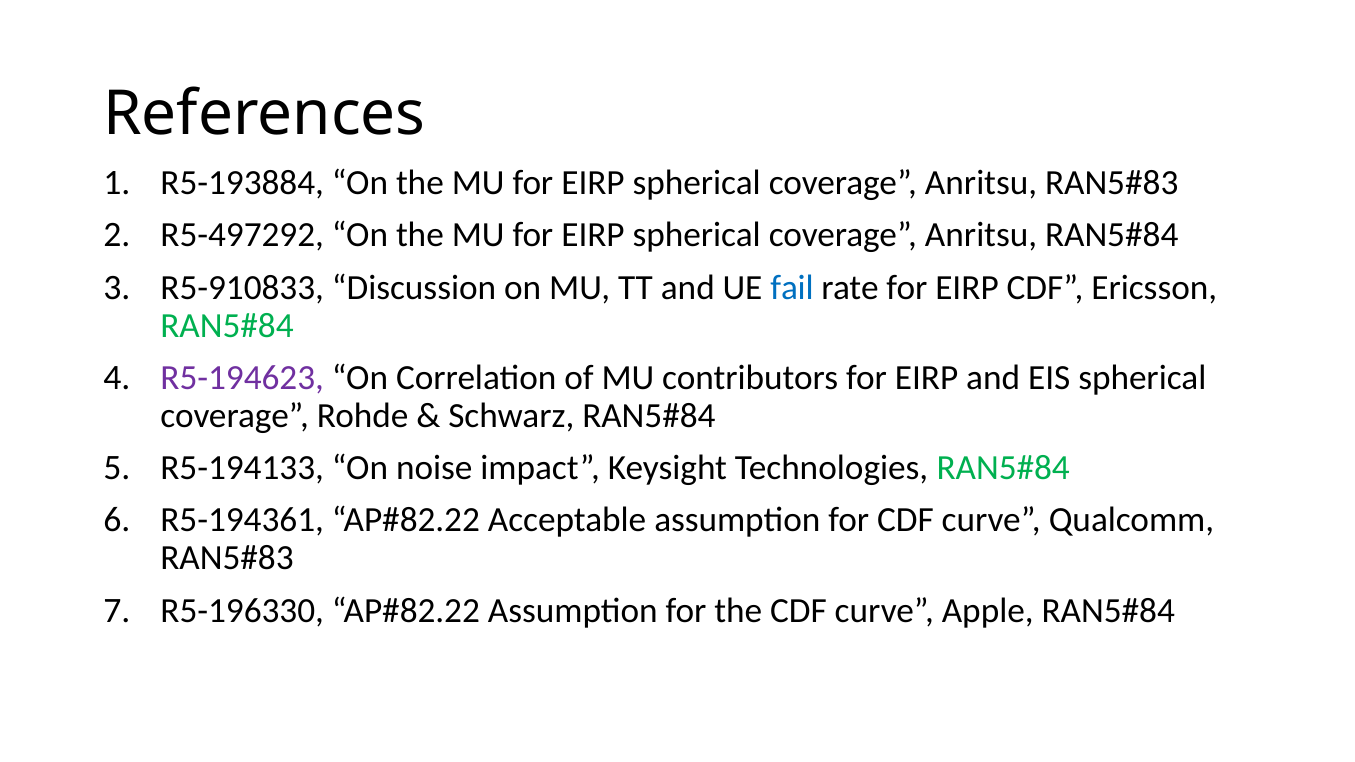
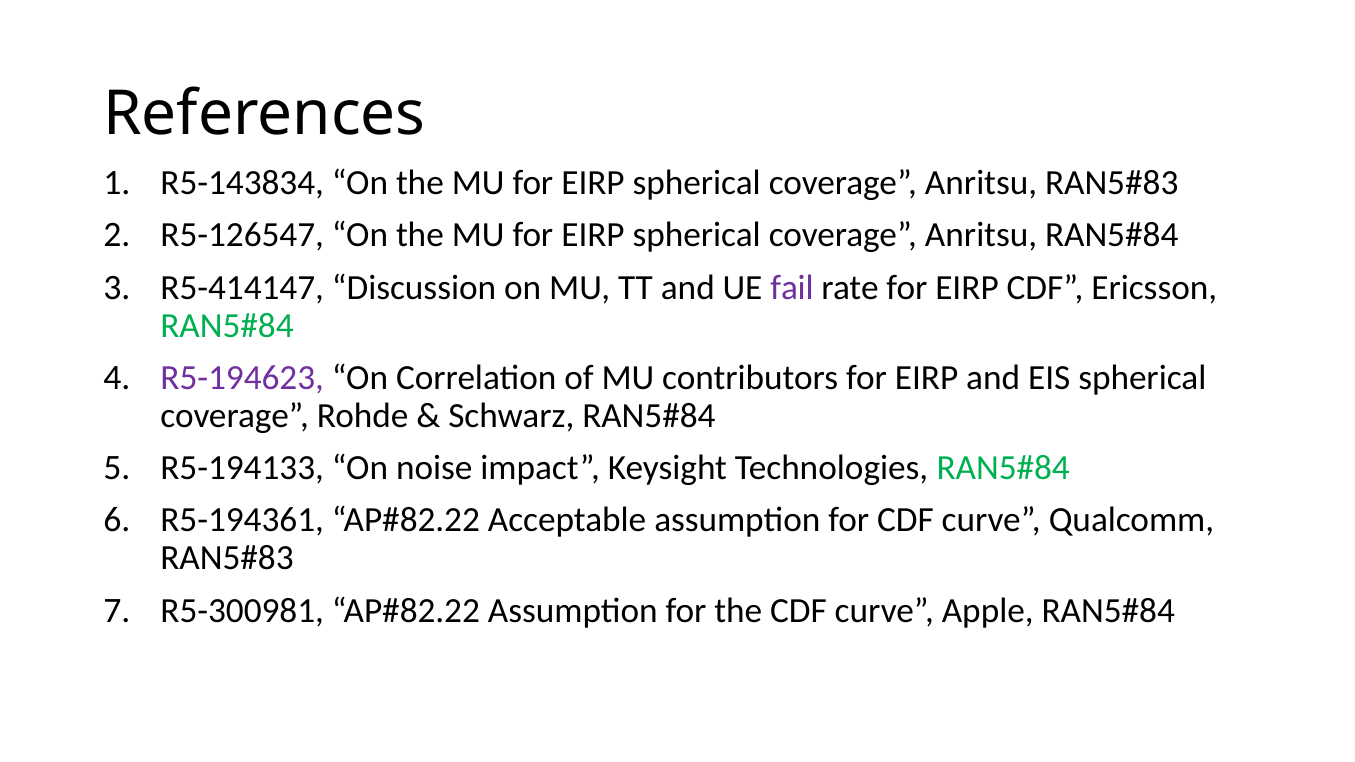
R5-193884: R5-193884 -> R5-143834 (242, 183)
R5-497292: R5-497292 -> R5-126547 (242, 235)
R5-910833: R5-910833 -> R5-414147 (242, 287)
fail colour: blue -> purple (792, 287)
R5-196330: R5-196330 -> R5-300981 (242, 611)
